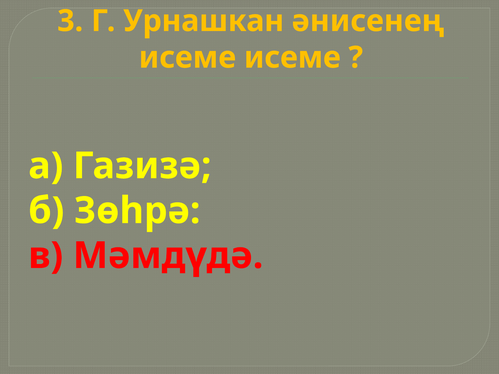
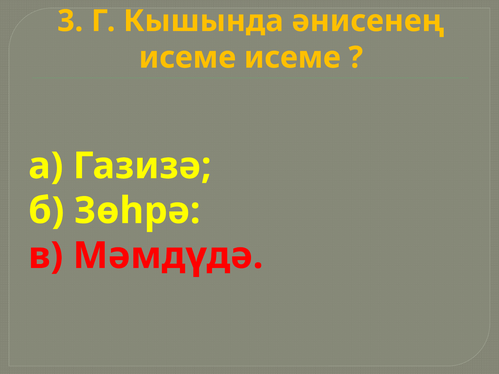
Урнашкан: Урнашкан -> Кышында (203, 21)
